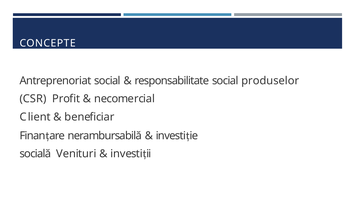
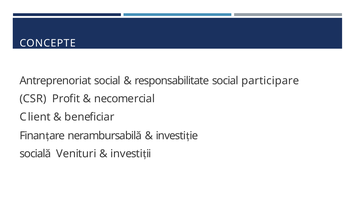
produselor: produselor -> participare (270, 81)
